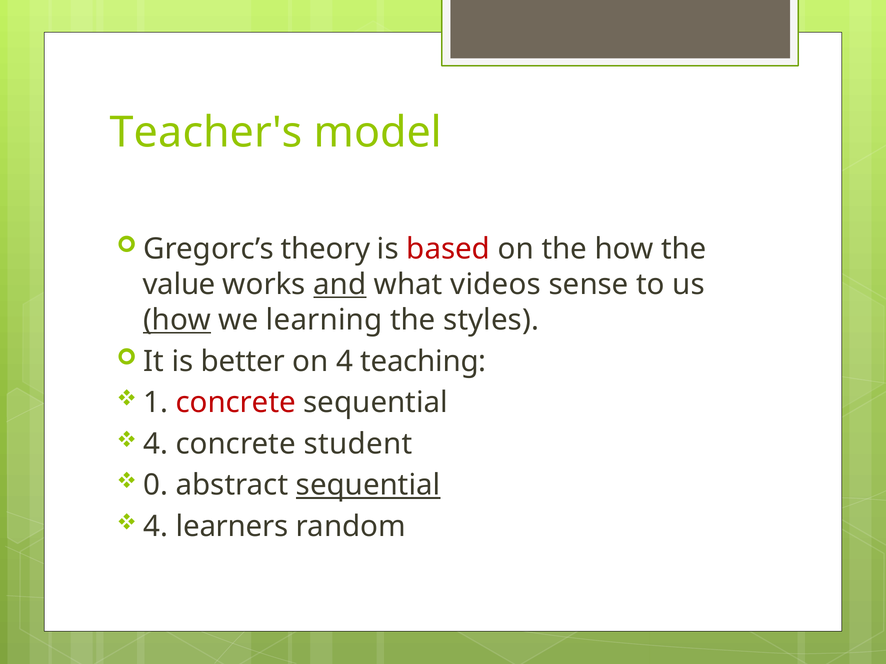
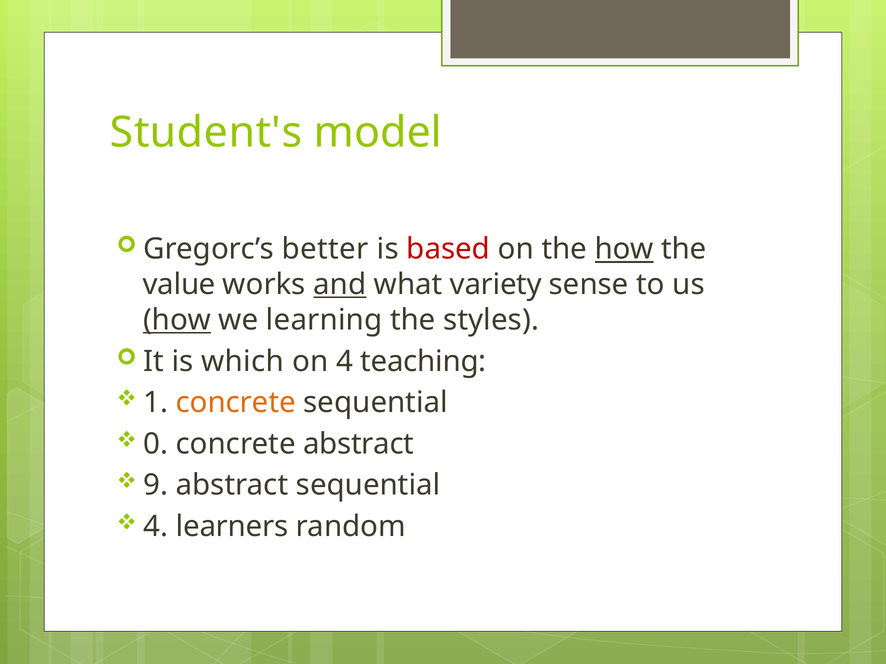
Teacher's: Teacher's -> Student's (206, 133)
theory: theory -> better (325, 249)
how underline: none -> present (624, 249)
videos: videos -> variety (496, 285)
better: better -> which (243, 362)
concrete colour: red -> orange (236, 403)
4: 4 -> 0 (156, 444)
concrete student: student -> abstract (359, 444)
0: 0 -> 9 (156, 486)
sequential underline: present -> none (368, 486)
